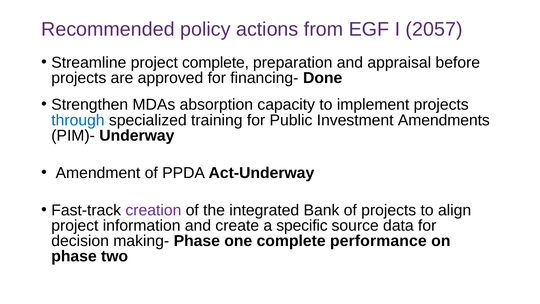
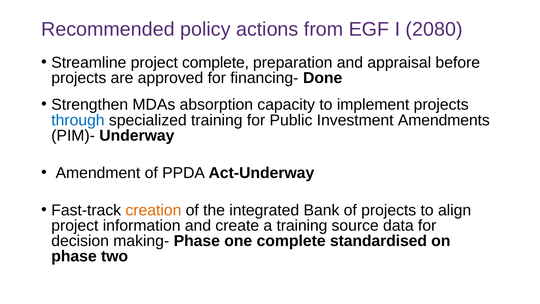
2057: 2057 -> 2080 (434, 29)
creation colour: purple -> orange (153, 210)
a specific: specific -> training (302, 225)
performance: performance -> standardised (378, 241)
